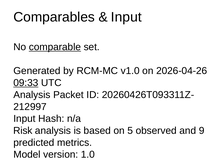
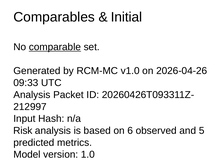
Input: Input -> Initial (126, 17)
09:33 underline: present -> none (26, 83)
5: 5 -> 6 (130, 131)
9: 9 -> 5 (202, 131)
